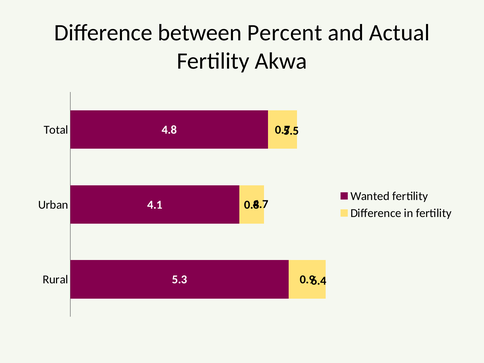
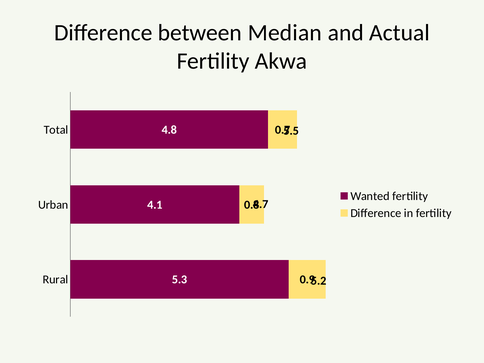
Percent: Percent -> Median (285, 33)
6.4: 6.4 -> 5.2 (319, 281)
